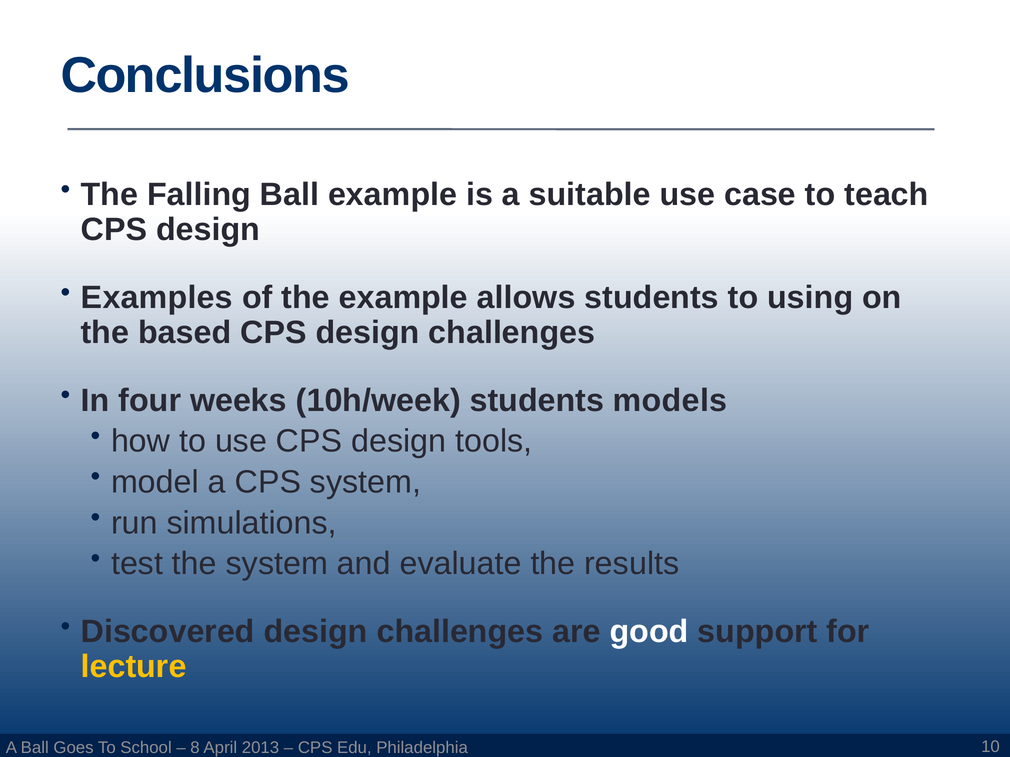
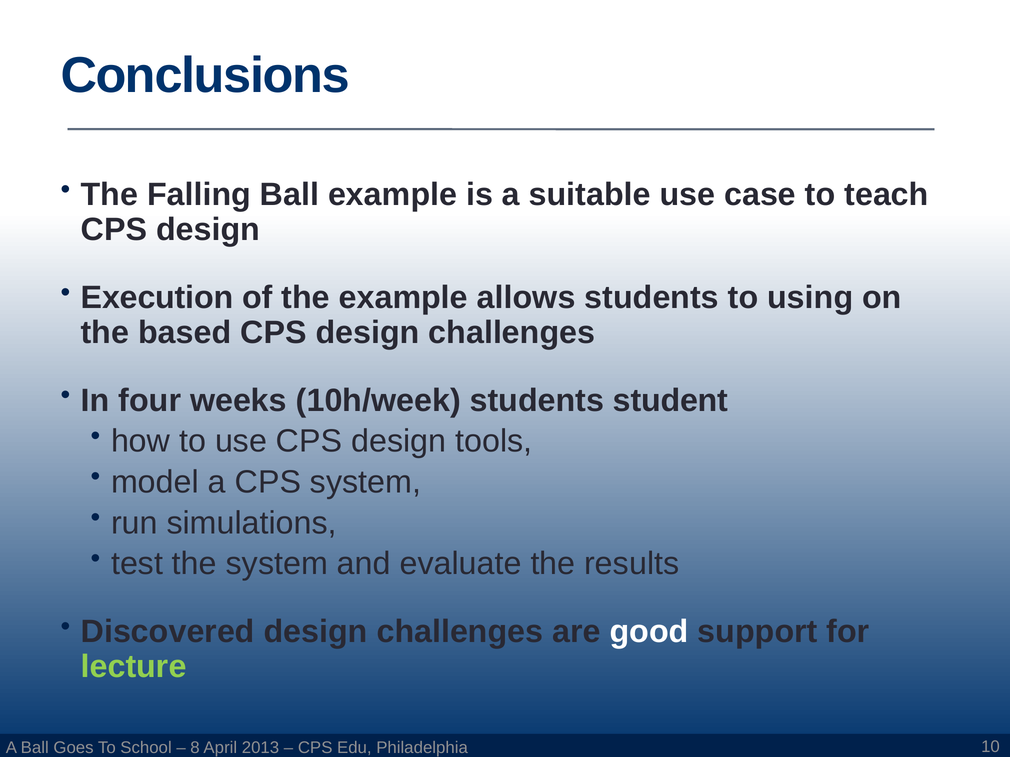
Examples: Examples -> Execution (157, 298)
models: models -> student (670, 401)
lecture colour: yellow -> light green (134, 667)
